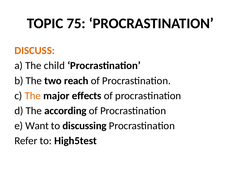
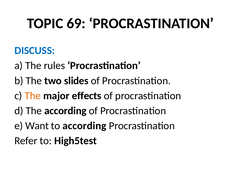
75: 75 -> 69 (76, 23)
DISCUSS colour: orange -> blue (35, 51)
child: child -> rules (54, 66)
reach: reach -> slides (76, 81)
to discussing: discussing -> according (84, 126)
